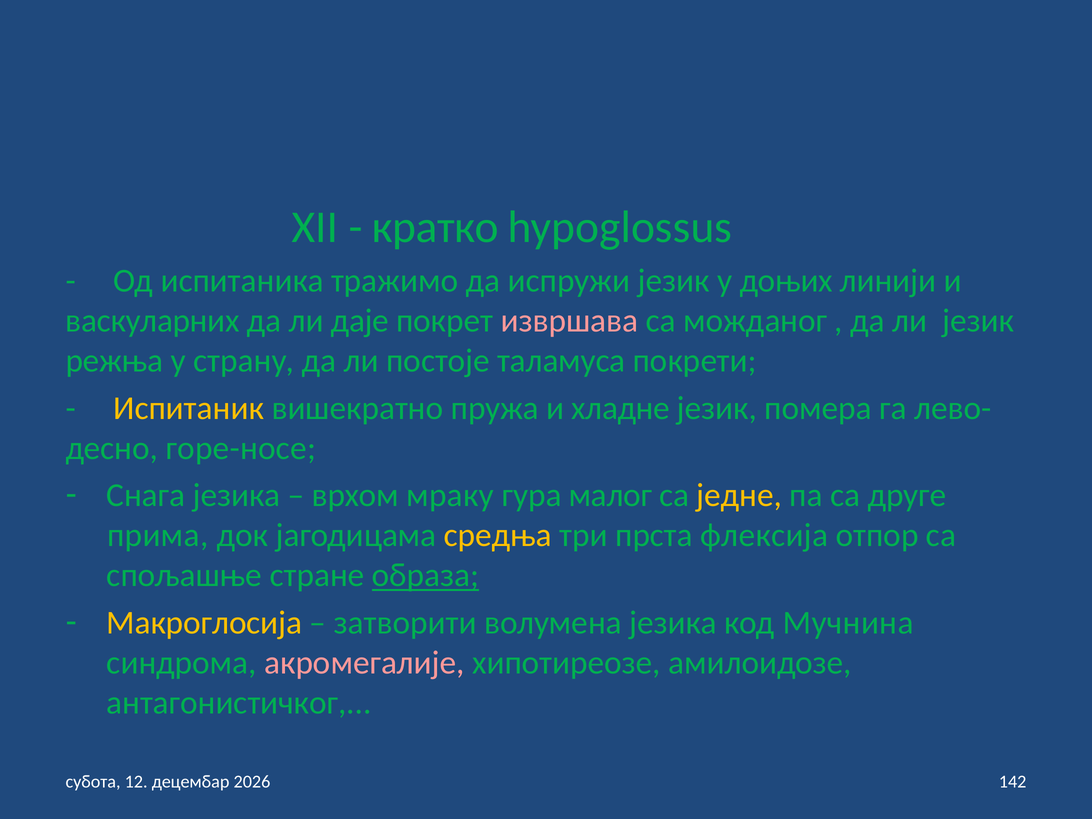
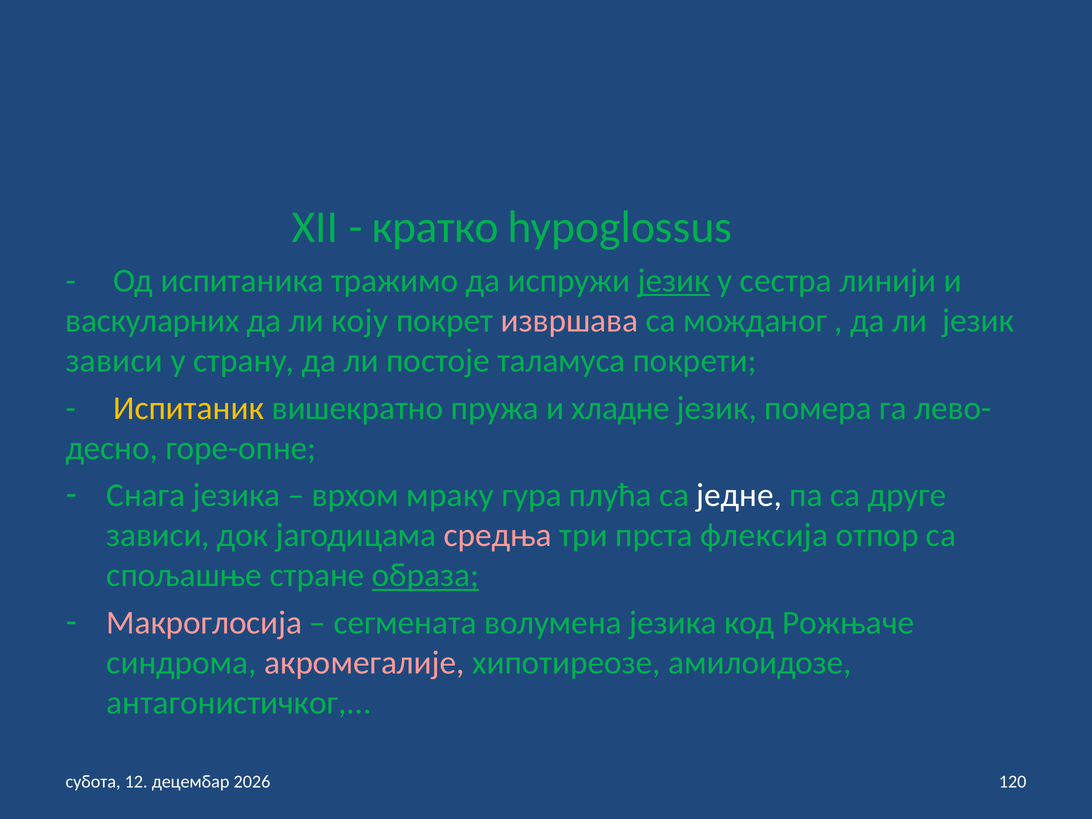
језик underline: none -> present (674, 281)
доњих: доњих -> сестра (786, 281)
даје: даје -> коју (360, 321)
режња: режња -> зависи (114, 361)
горе-носе: горе-носе -> горе-опне (241, 448)
малог: малог -> плућа (610, 495)
једне colour: yellow -> white (739, 495)
прима: прима -> зависи (158, 535)
средња colour: yellow -> pink (498, 535)
Макроглосија colour: yellow -> pink (204, 623)
затворити: затворити -> сегмената (405, 623)
Мучнина: Мучнина -> Рожњаче (848, 623)
142: 142 -> 120 (1013, 782)
